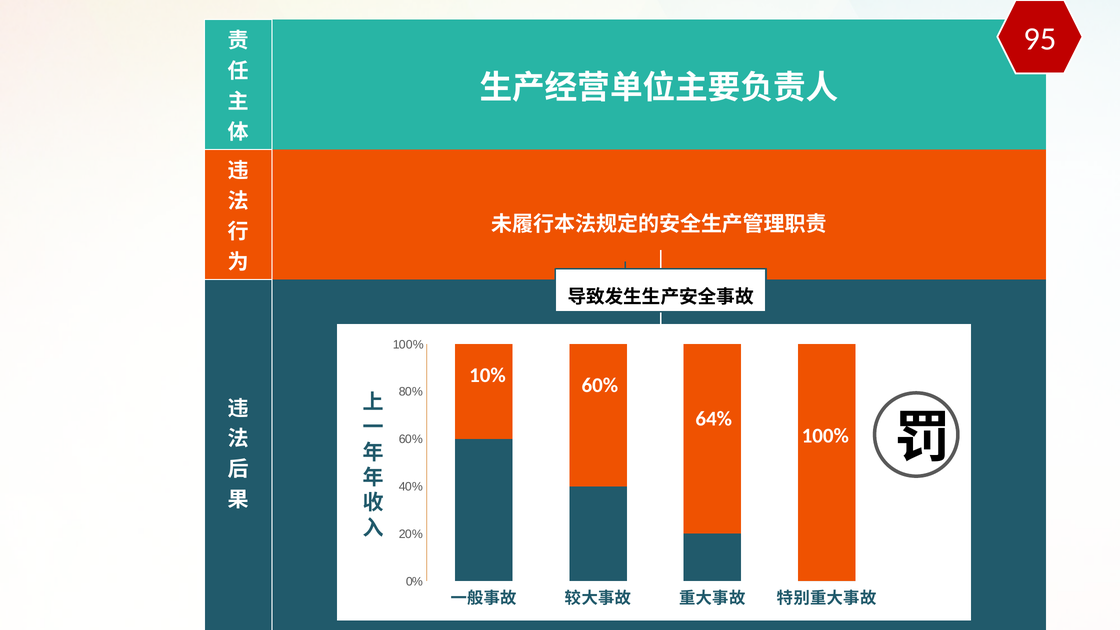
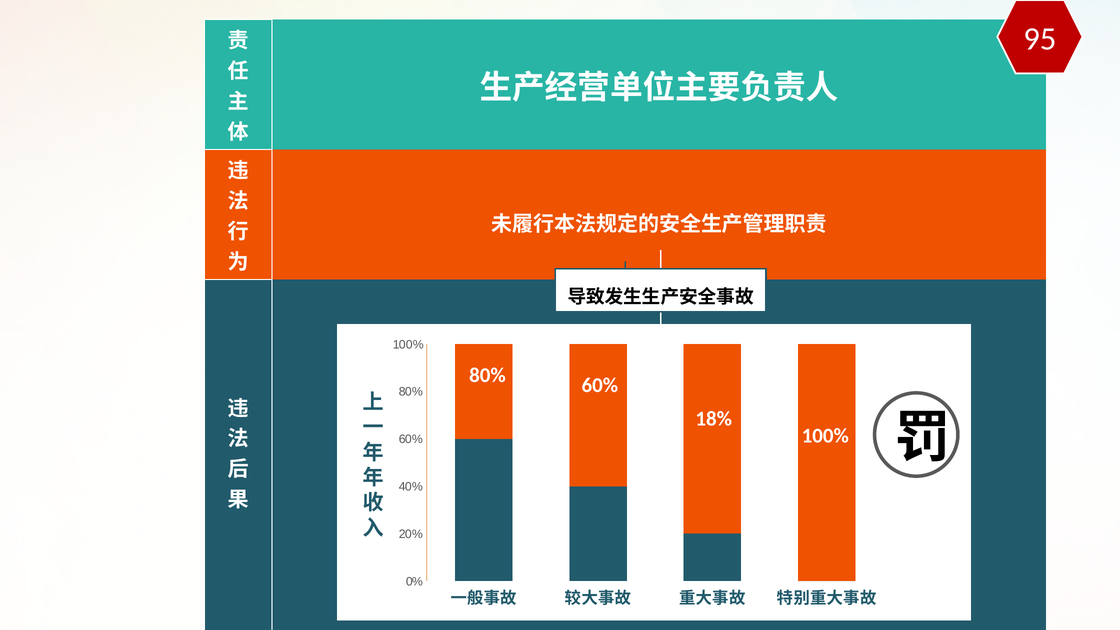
10%: 10% -> 80% (487, 375)
64%: 64% -> 18% (714, 419)
